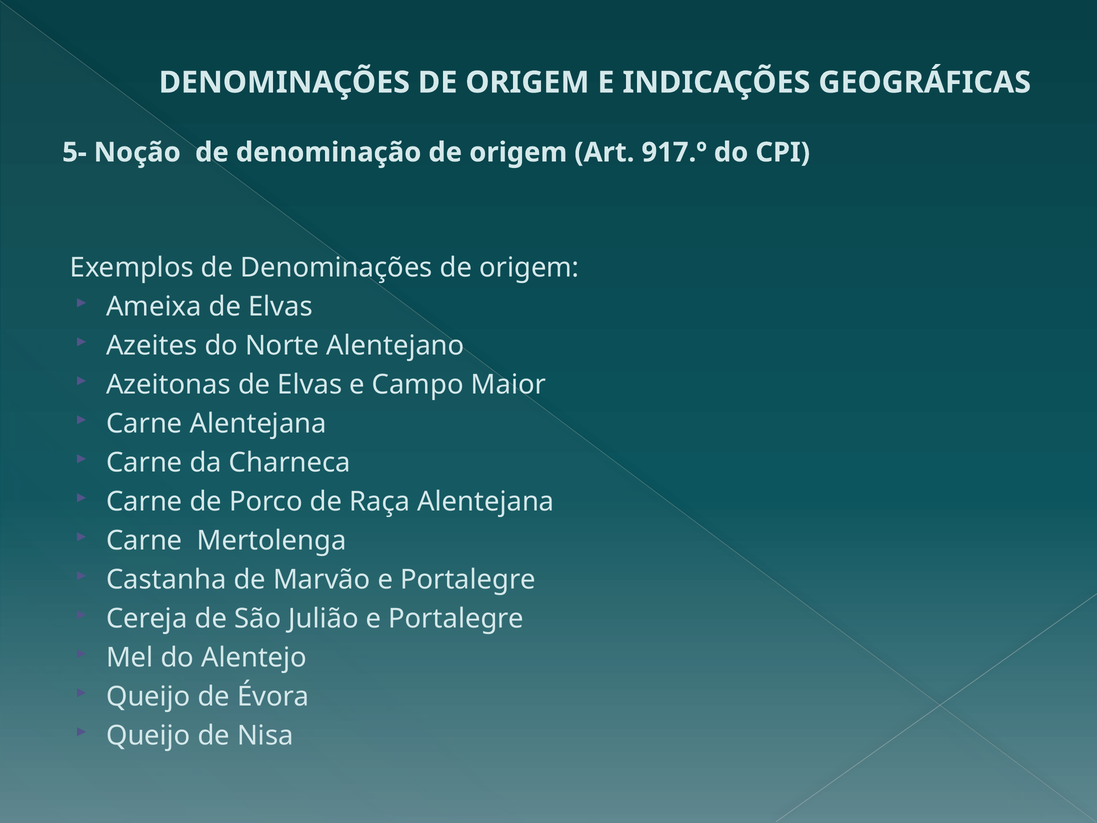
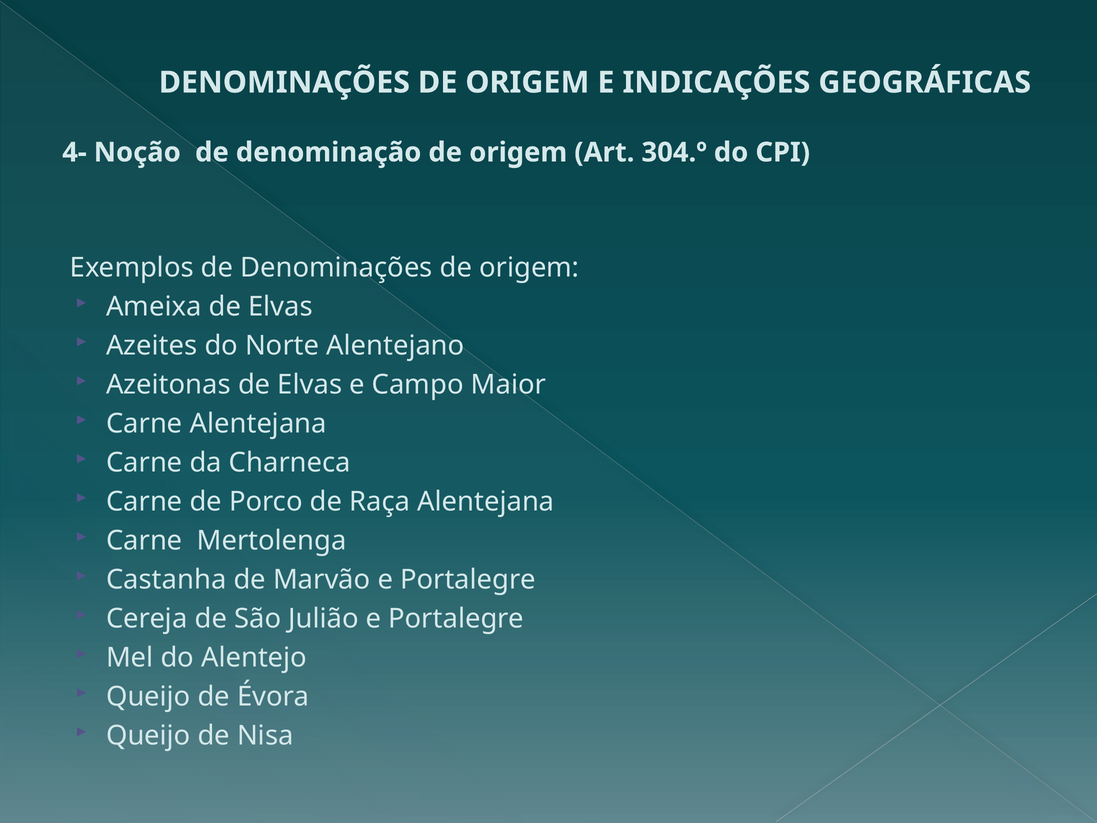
5-: 5- -> 4- (74, 152)
917.º: 917.º -> 304.º (674, 152)
